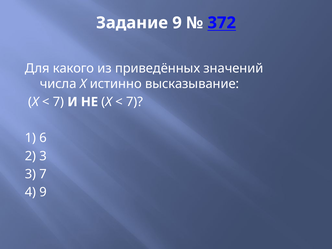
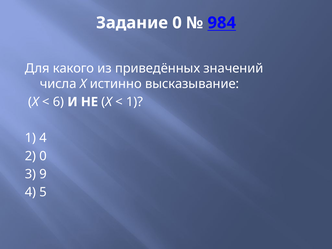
Задание 9: 9 -> 0 (177, 23)
372: 372 -> 984 (222, 23)
7: 7 -> 6 (58, 102)
7: 7 -> 1 (134, 102)
1 6: 6 -> 4 (43, 138)
2 3: 3 -> 0 (43, 156)
3 7: 7 -> 9 (43, 174)
4 9: 9 -> 5 (43, 192)
